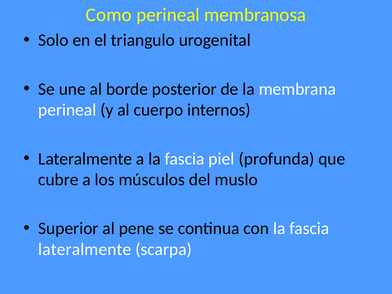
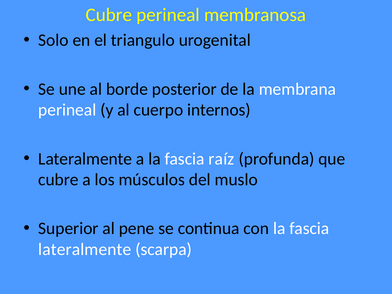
Como: Como -> Cubre (109, 15)
piel: piel -> raíz (221, 159)
